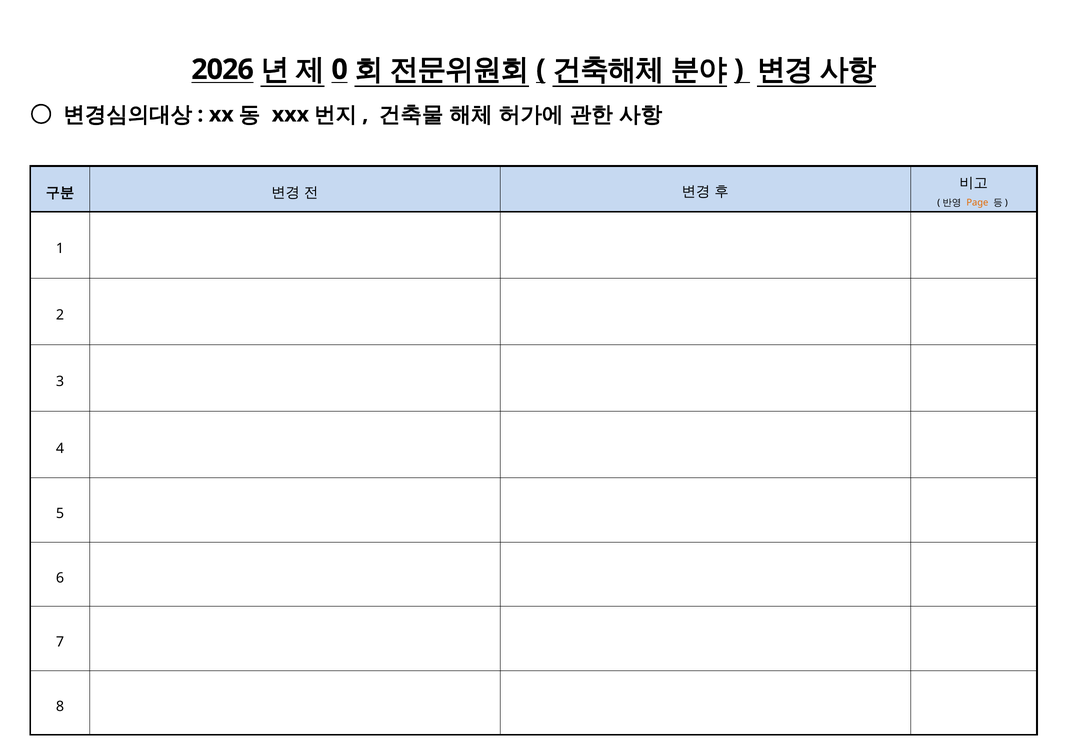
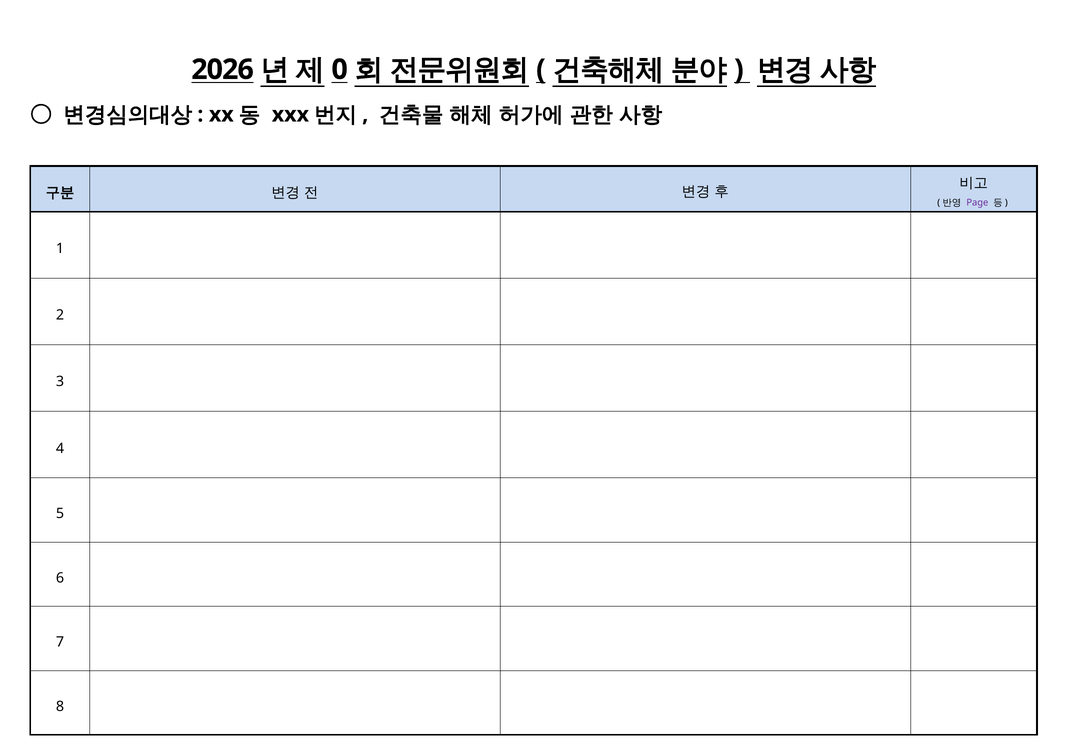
Page colour: orange -> purple (977, 203)
